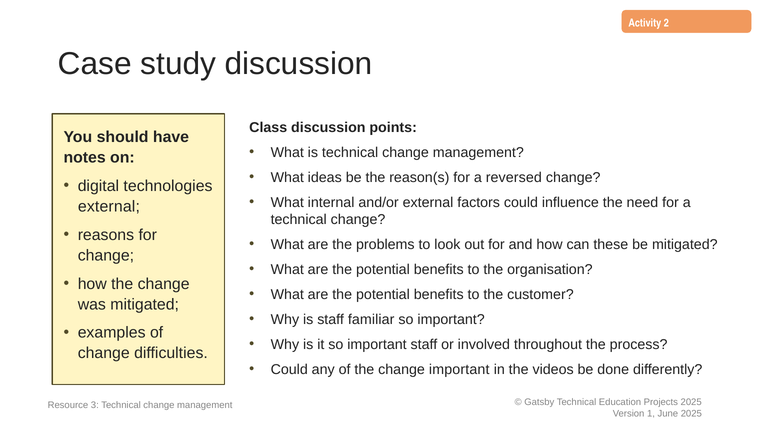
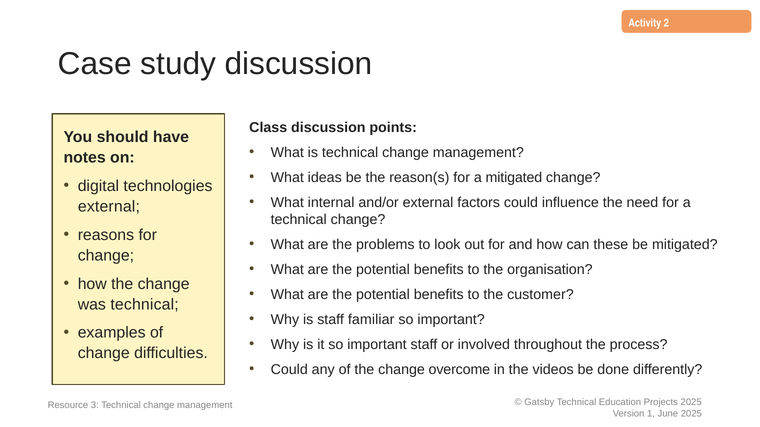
a reversed: reversed -> mitigated (514, 178)
was mitigated: mitigated -> technical (145, 305)
change important: important -> overcome (459, 370)
